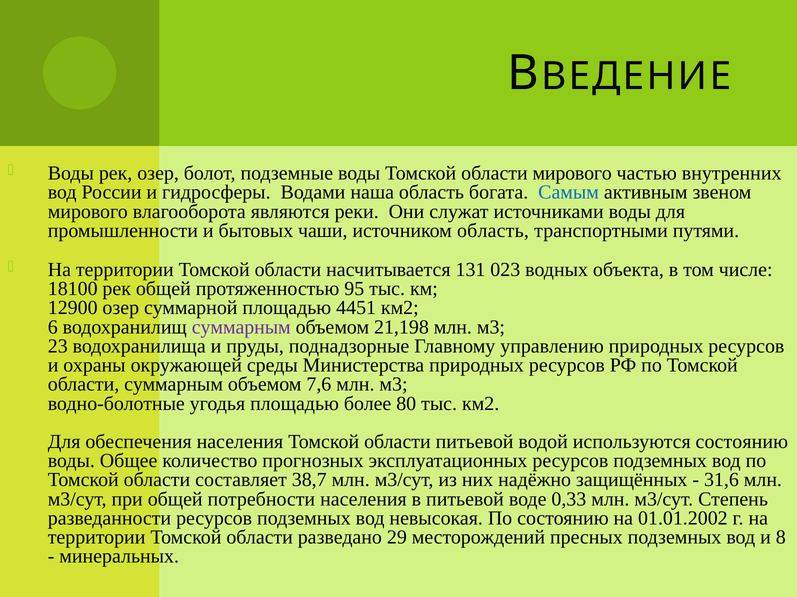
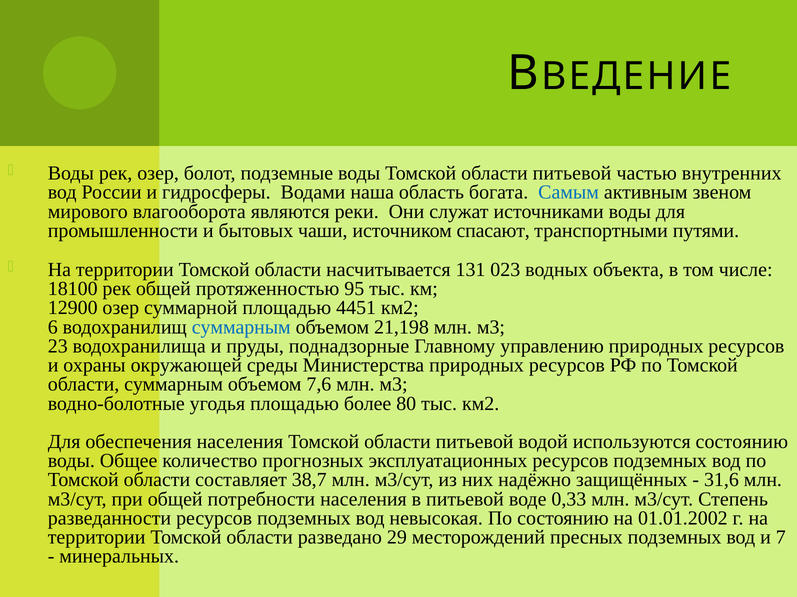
воды Томской области мирового: мирового -> питьевой (572, 174)
источником область: область -> спасают (493, 231)
суммарным colour: purple -> blue (241, 327)
8: 8 -> 7 (781, 538)
